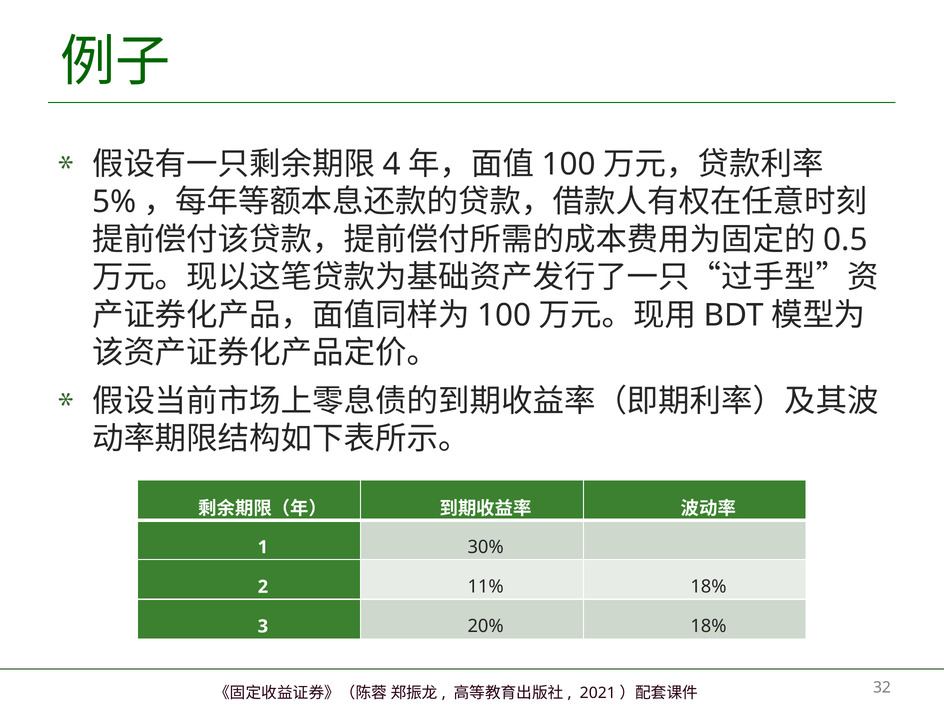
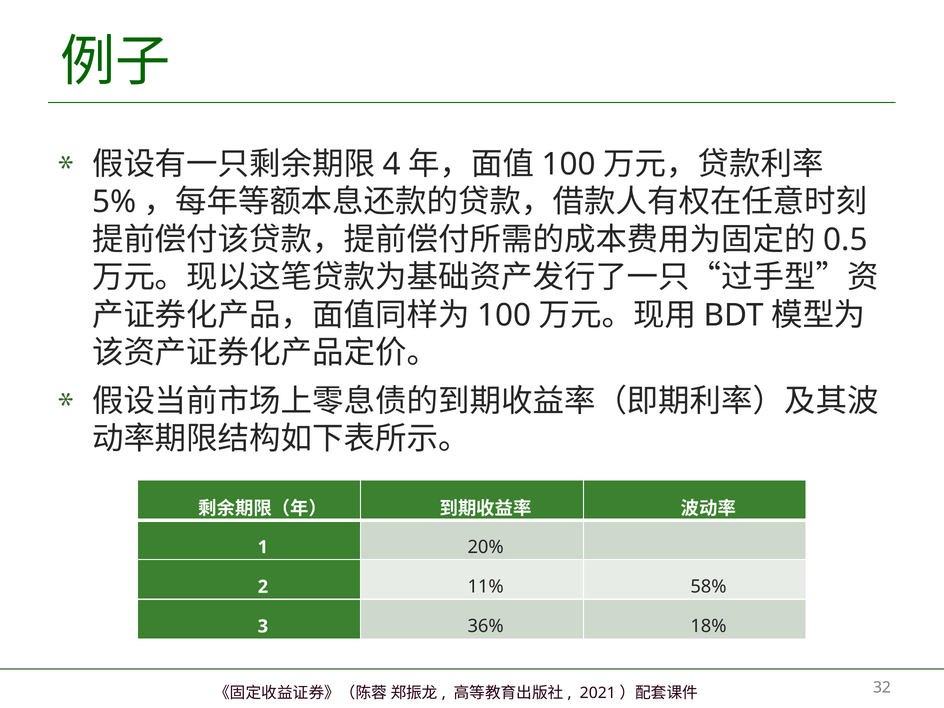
30%: 30% -> 20% (486, 547)
11% 18%: 18% -> 58% (708, 587)
20%: 20% -> 36% (486, 626)
